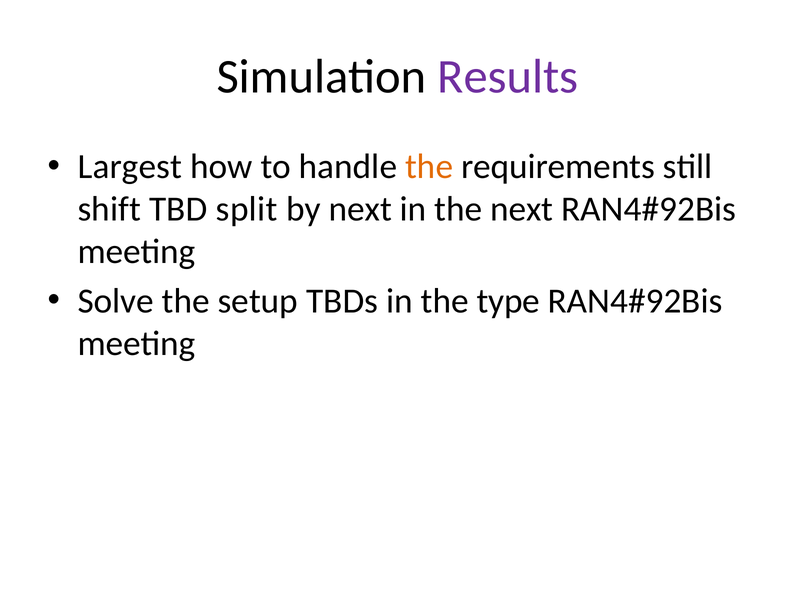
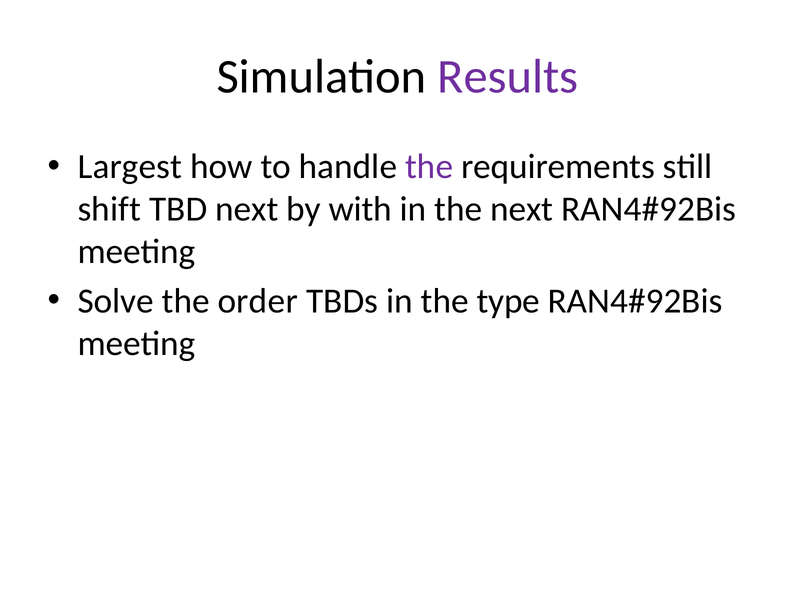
the colour: orange -> purple (429, 167)
TBD split: split -> next (247, 209)
by next: next -> with (360, 209)
setup: setup -> order (258, 301)
